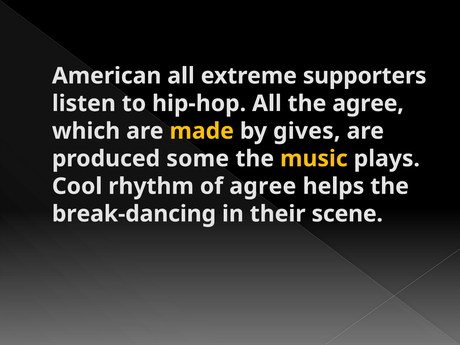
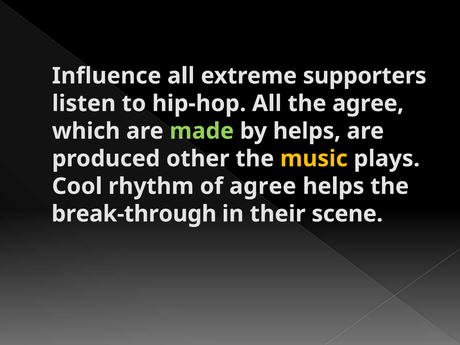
American: American -> Influence (107, 76)
made colour: yellow -> light green (202, 131)
by gives: gives -> helps (307, 131)
some: some -> other (198, 159)
break-dancing: break-dancing -> break-through (134, 214)
